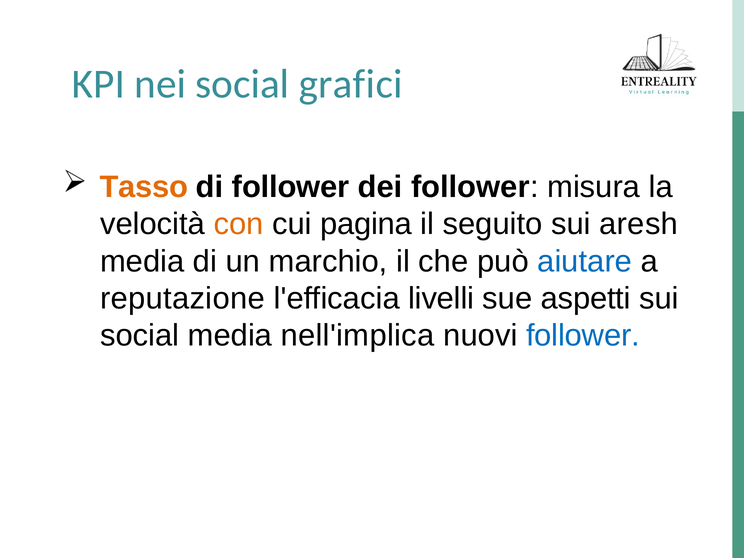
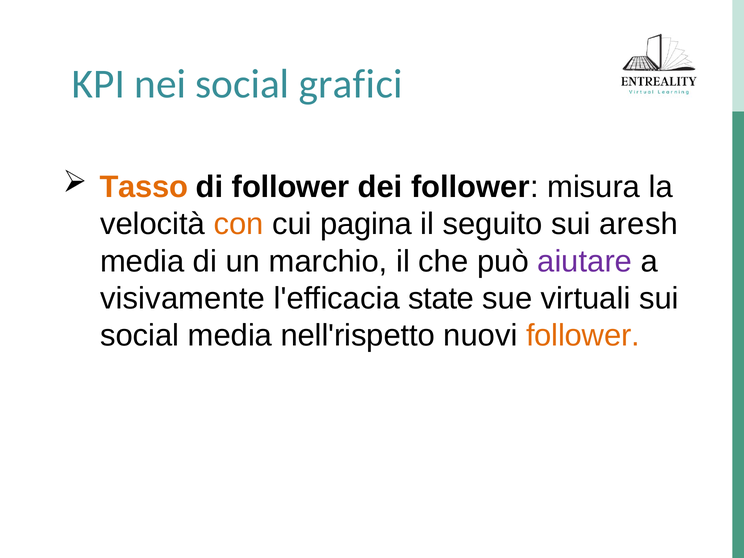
aiutare colour: blue -> purple (585, 261)
reputazione: reputazione -> visivamente (183, 299)
livelli: livelli -> state (441, 299)
aspetti: aspetti -> virtuali (586, 299)
nell'implica: nell'implica -> nell'rispetto (358, 336)
follower colour: blue -> orange (583, 336)
